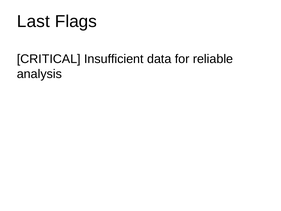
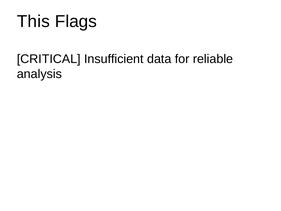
Last: Last -> This (33, 21)
